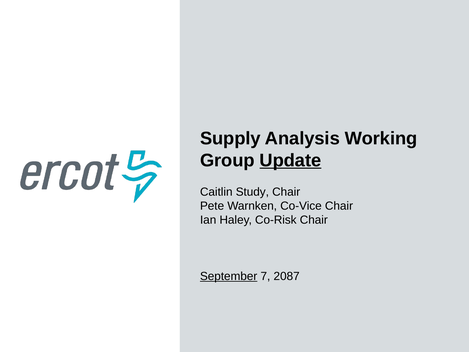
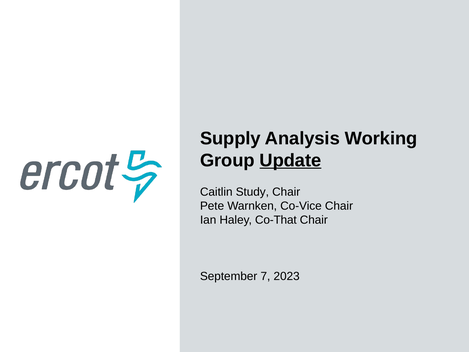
Co-Risk: Co-Risk -> Co-That (276, 220)
September underline: present -> none (229, 276)
2087: 2087 -> 2023 (287, 276)
